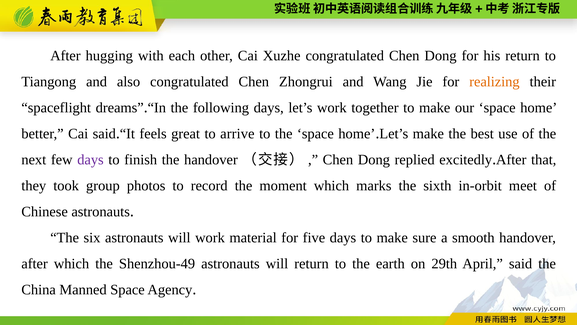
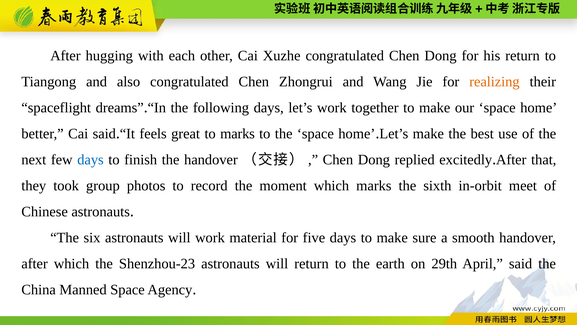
to arrive: arrive -> marks (238, 134)
days colour: purple -> blue (90, 160)
Shenzhou-49: Shenzhou-49 -> Shenzhou-23 (157, 264)
